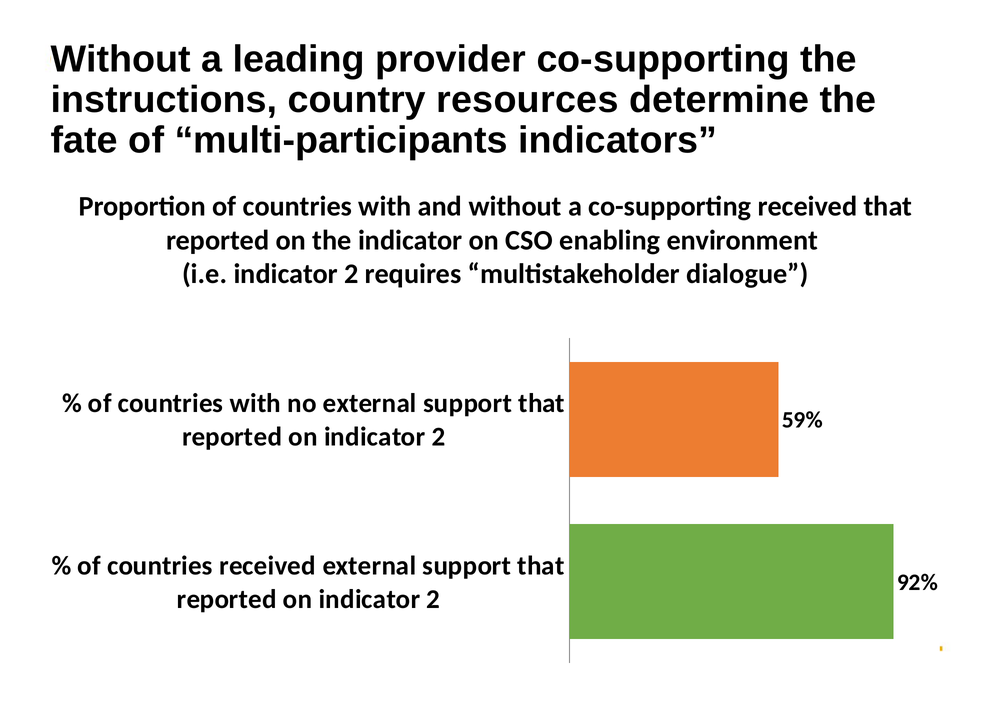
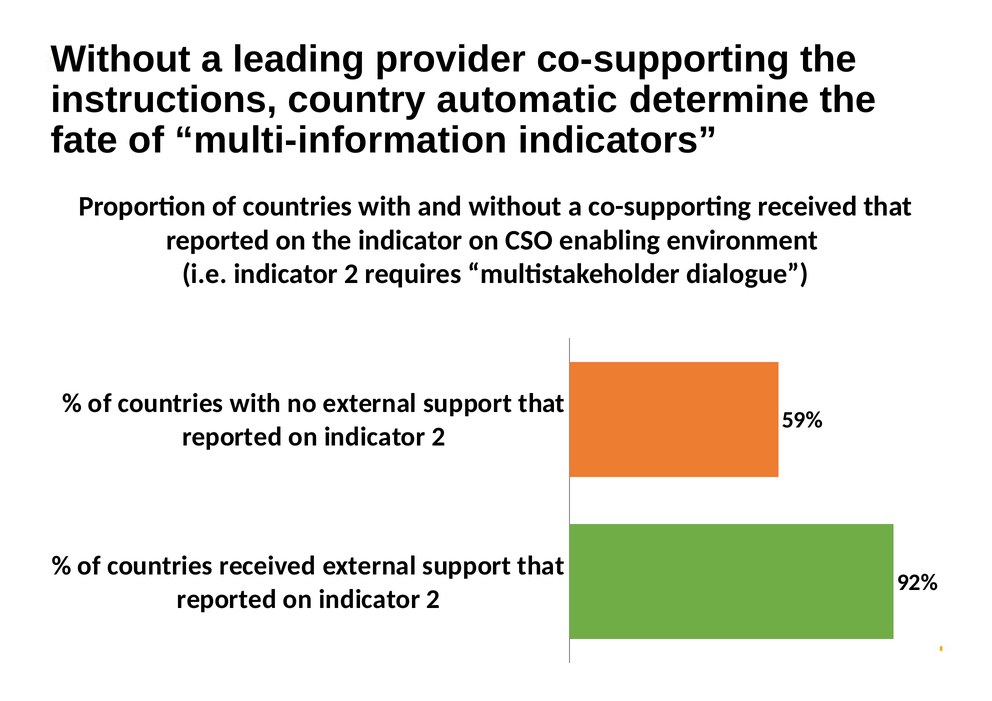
resources: resources -> automatic (527, 100)
multi-participants: multi-participants -> multi-information (341, 141)
